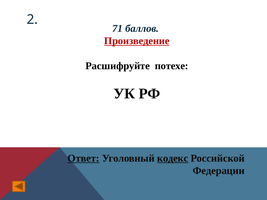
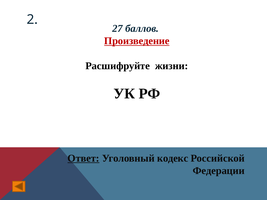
71: 71 -> 27 (118, 28)
потехе: потехе -> жизни (172, 66)
кодекс underline: present -> none (173, 158)
